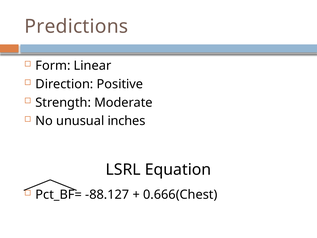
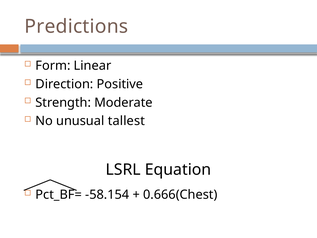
inches: inches -> tallest (126, 121)
-88.127: -88.127 -> -58.154 (107, 195)
